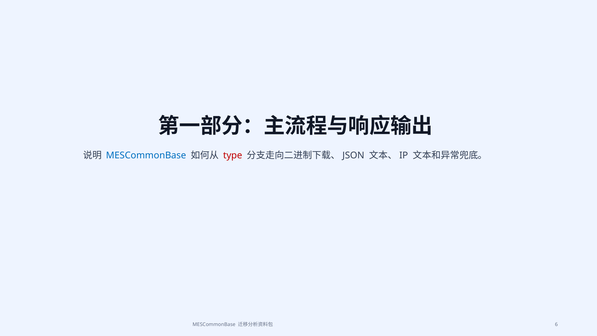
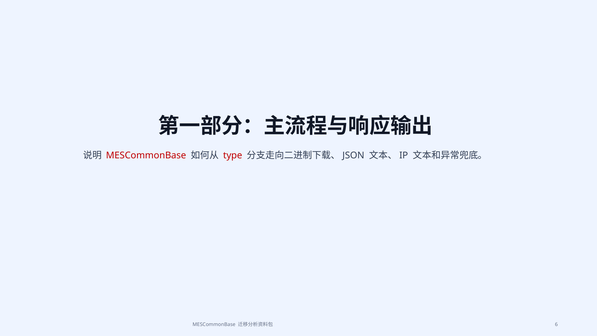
MESCommonBase colour: blue -> red (146, 155)
